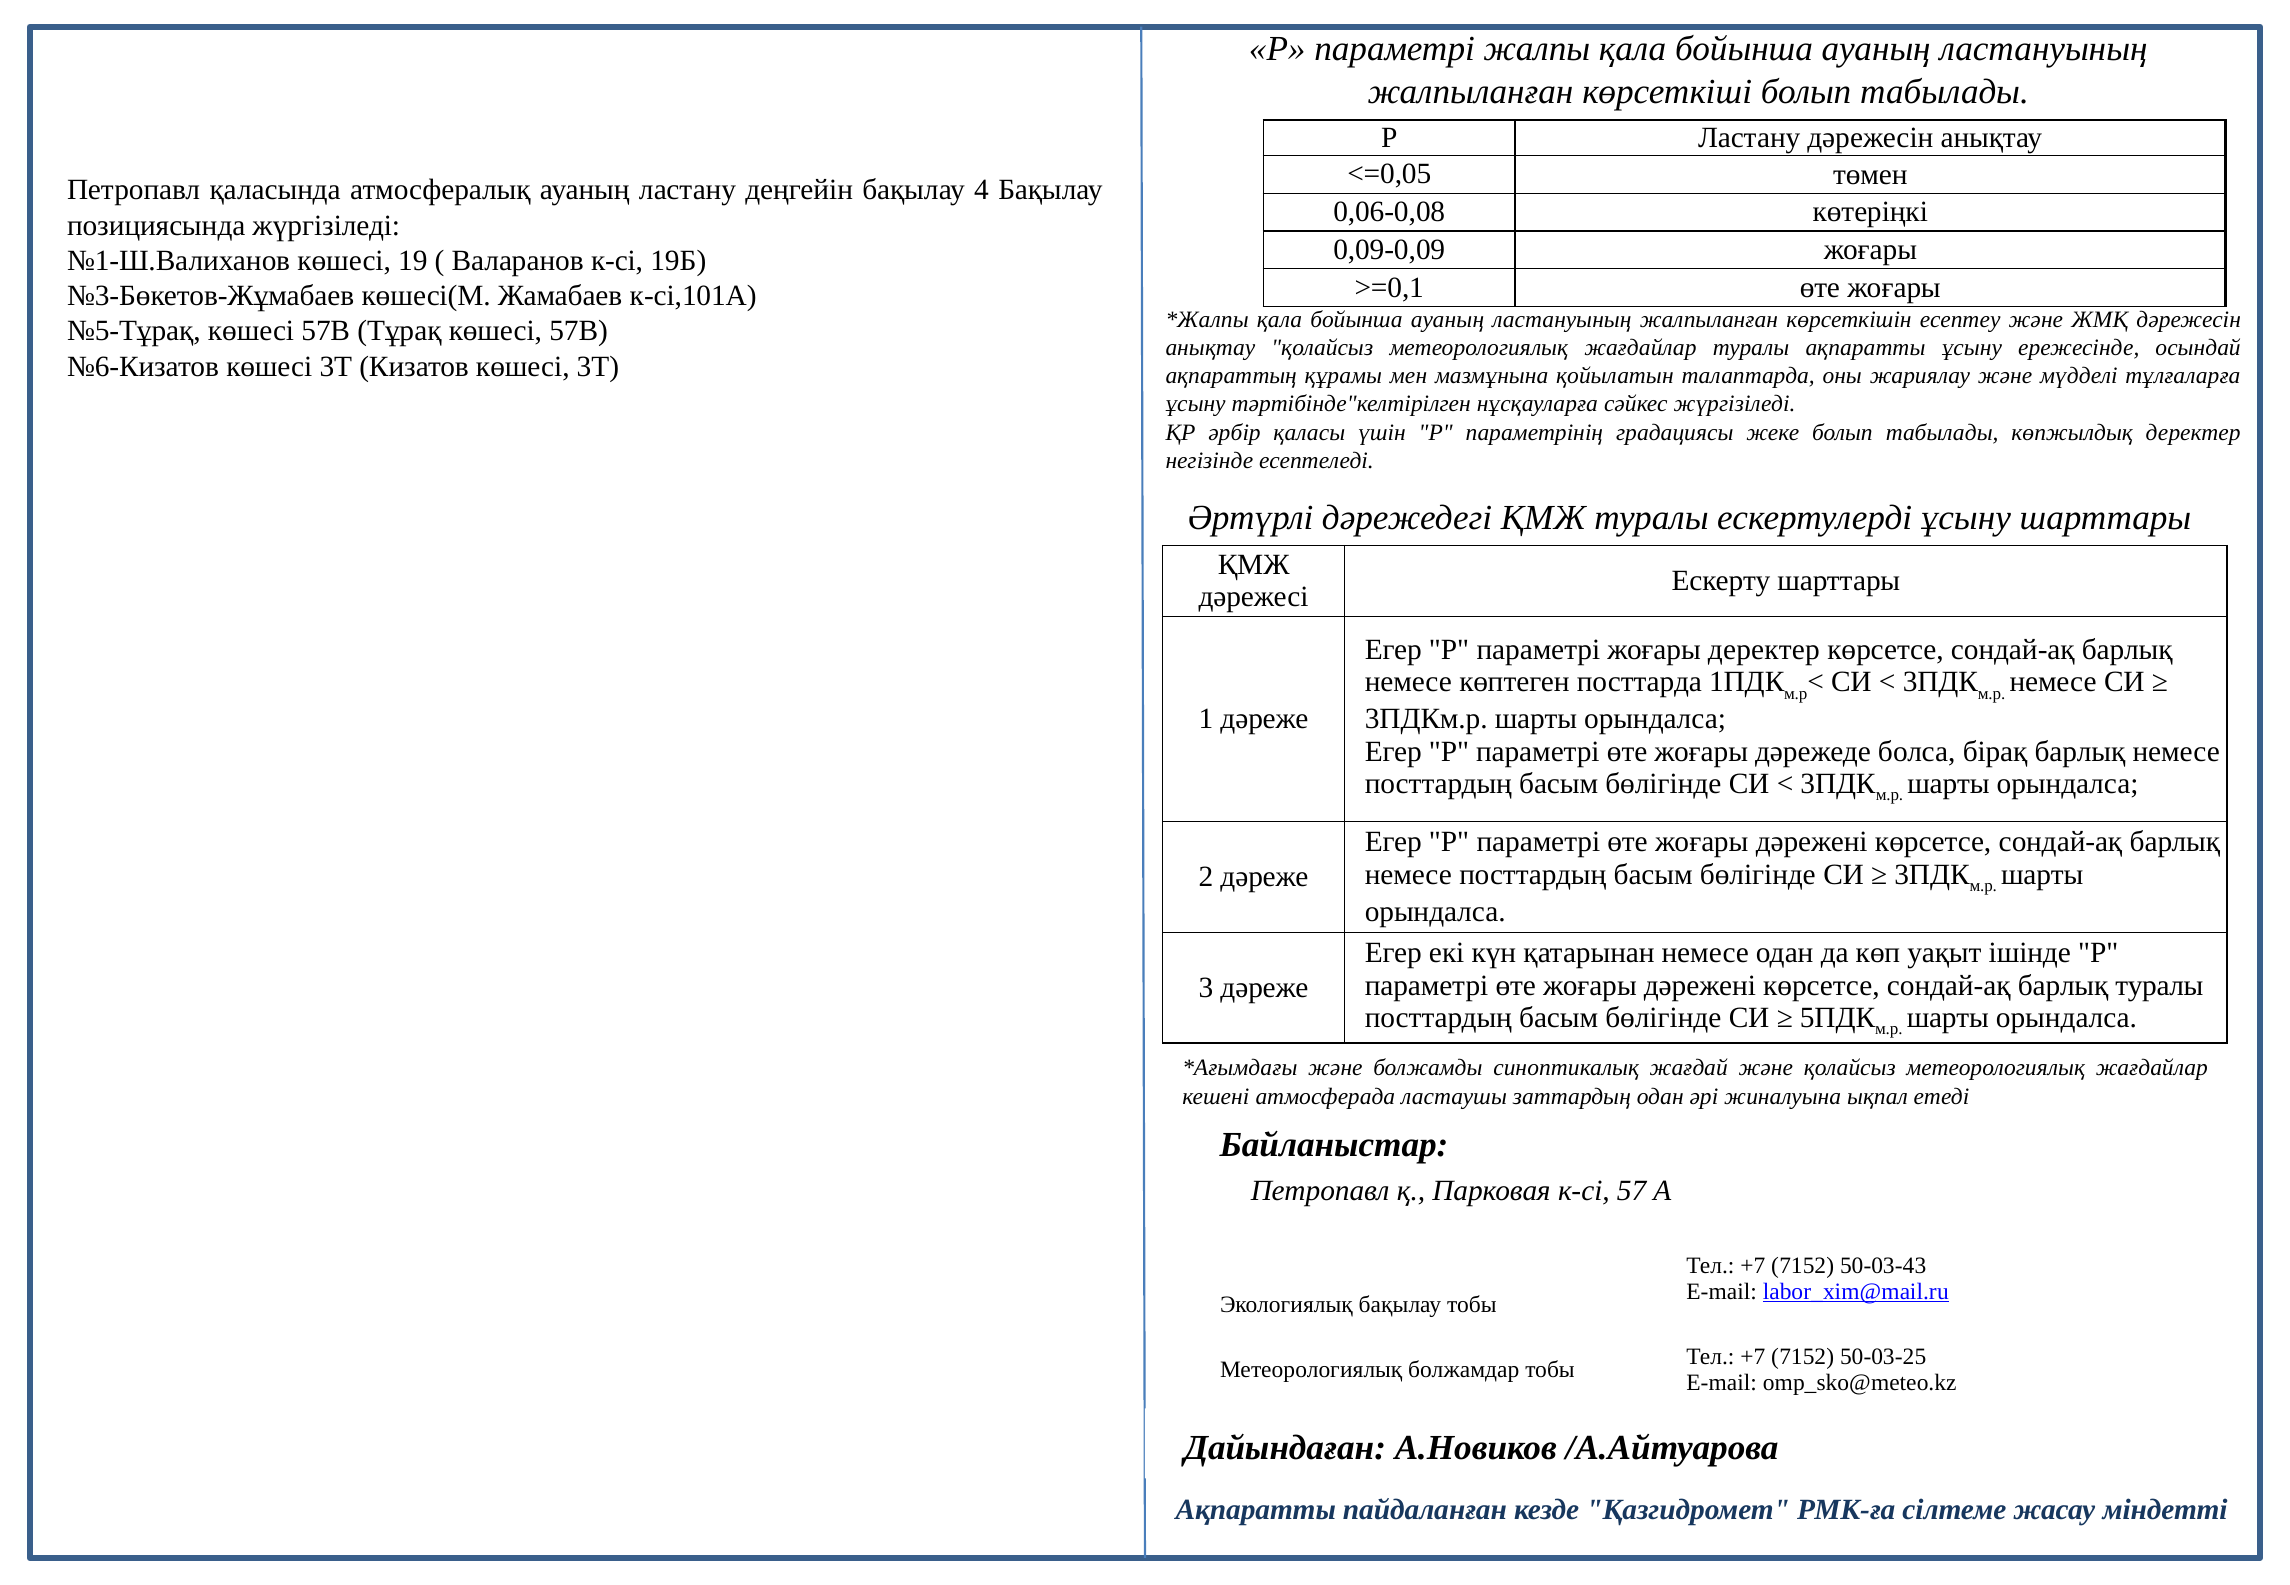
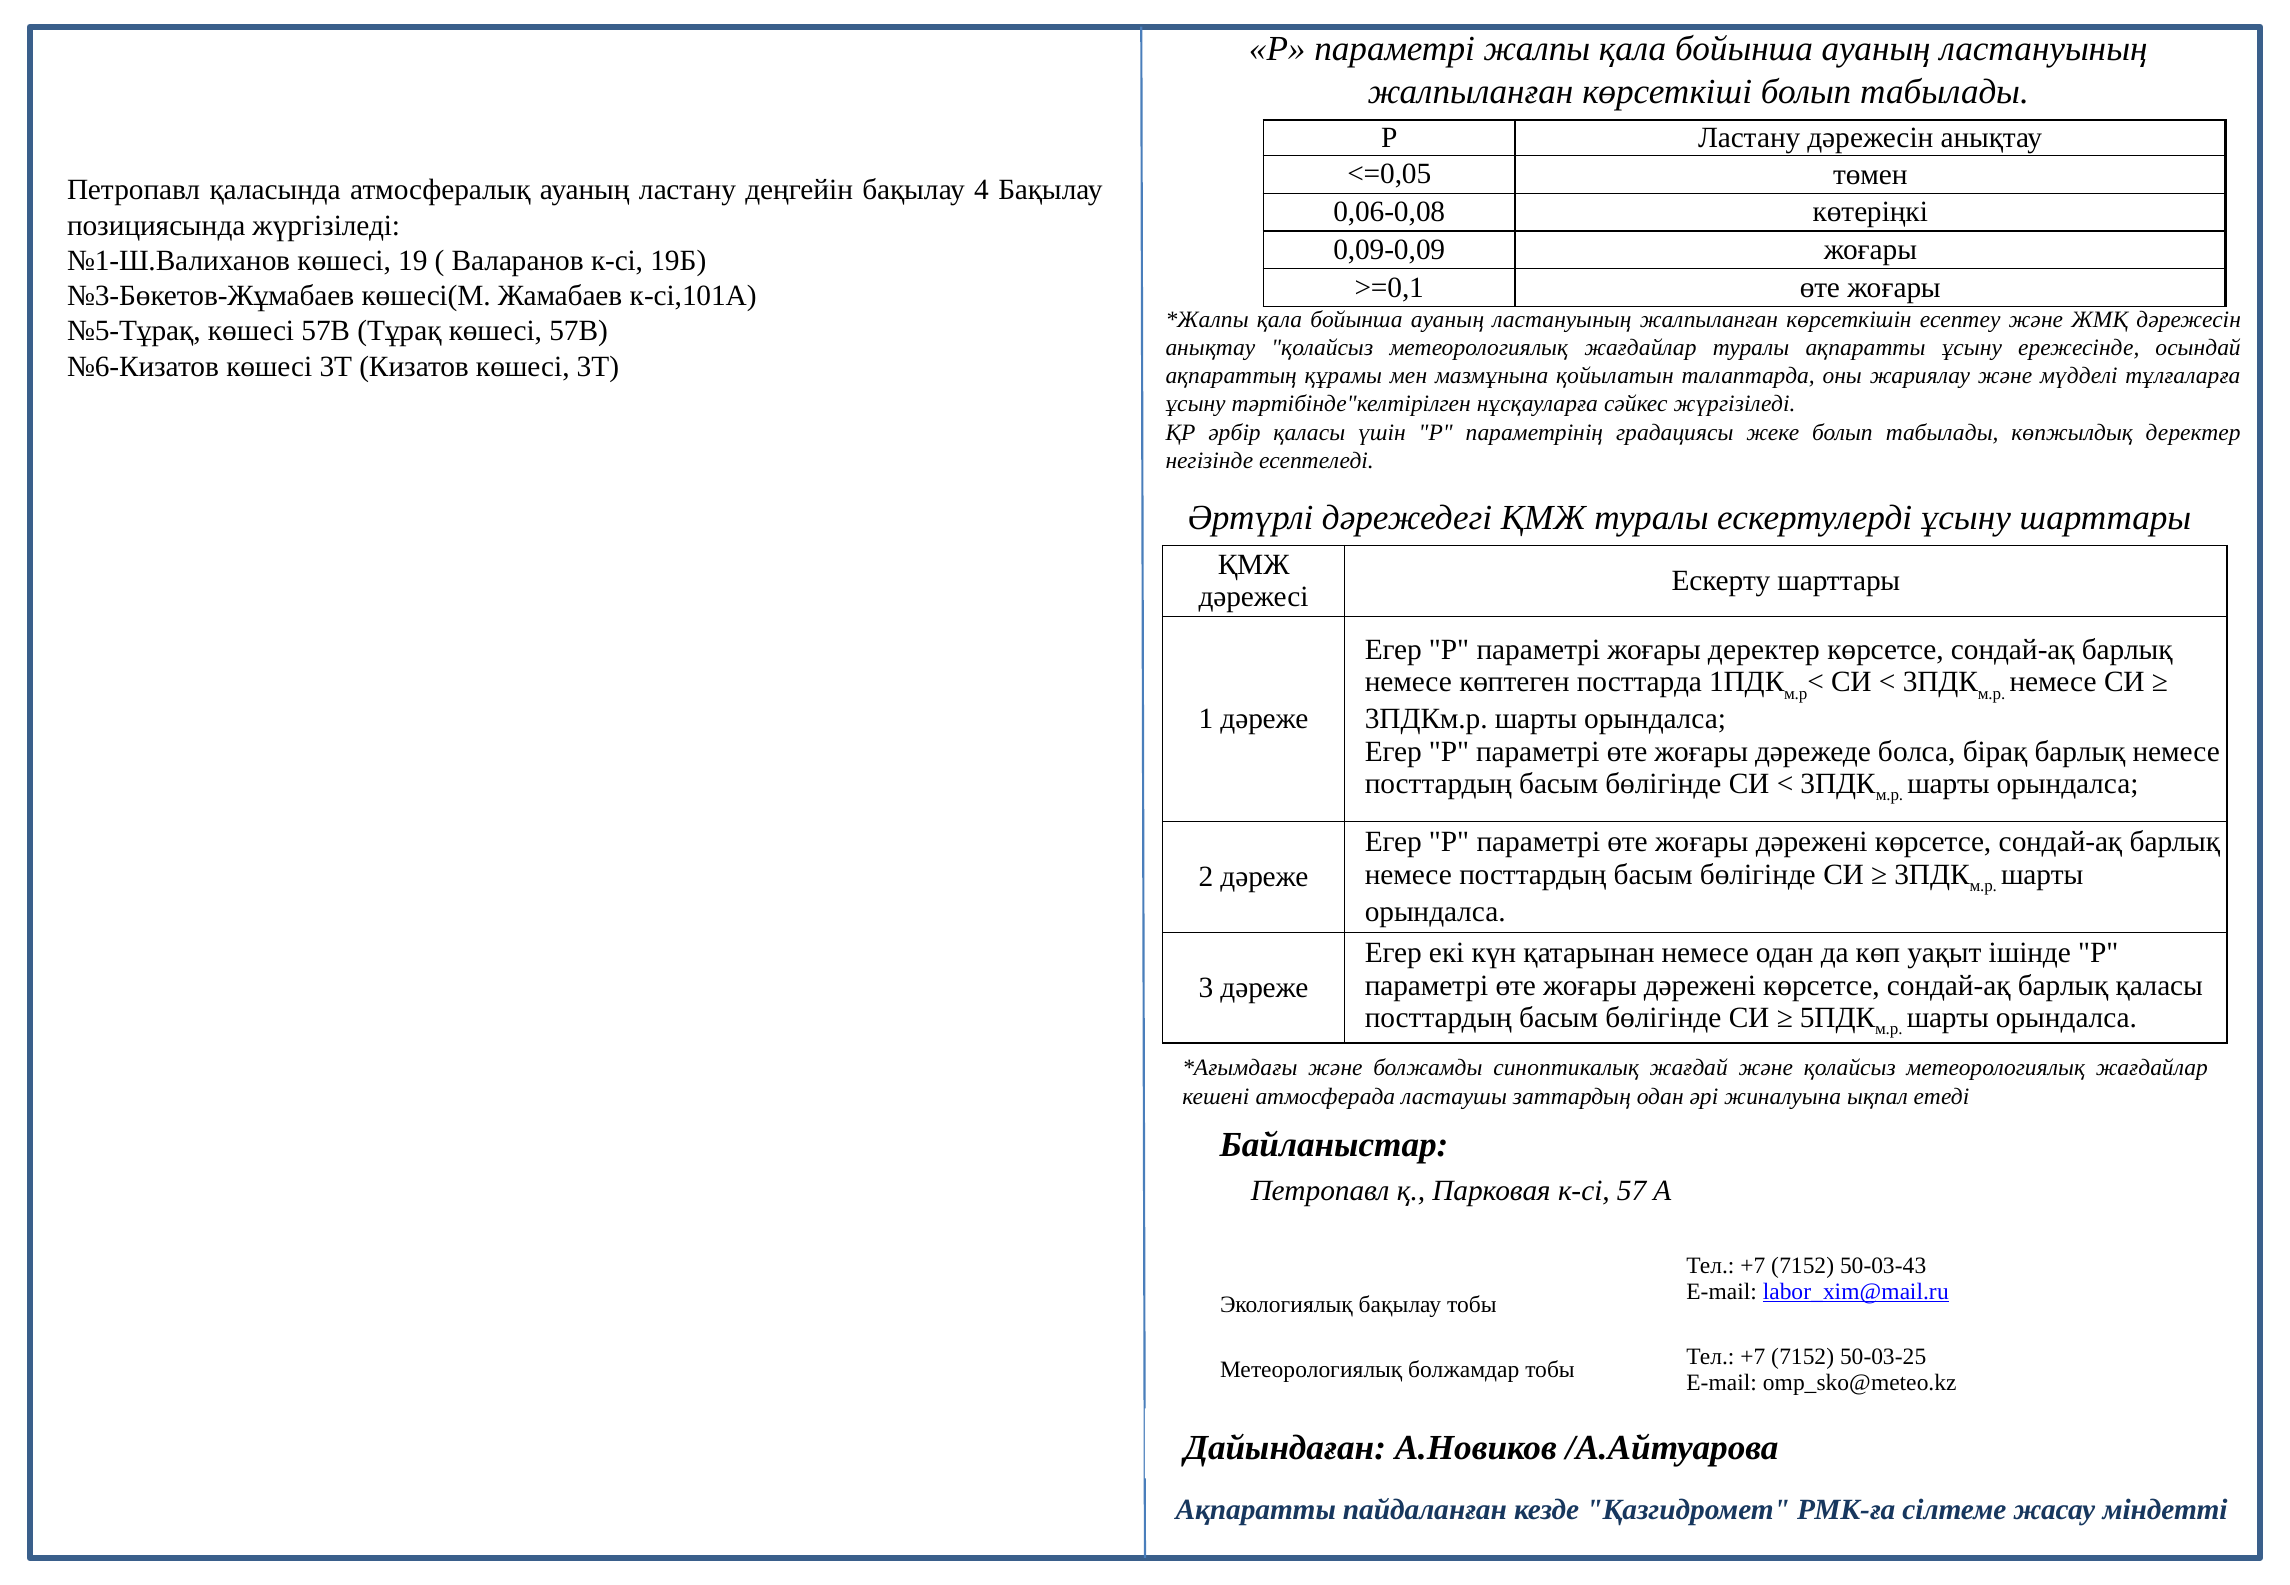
барлық туралы: туралы -> қаласы (2159, 986)
